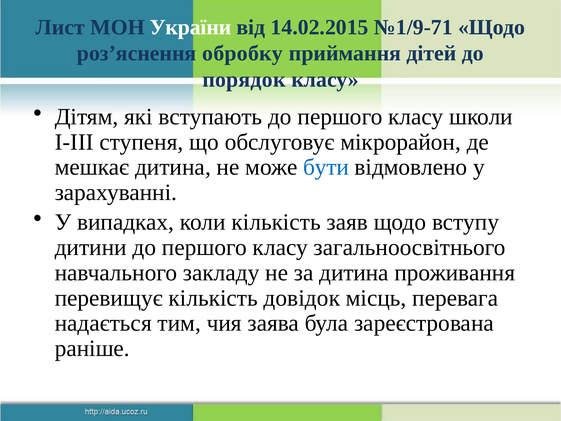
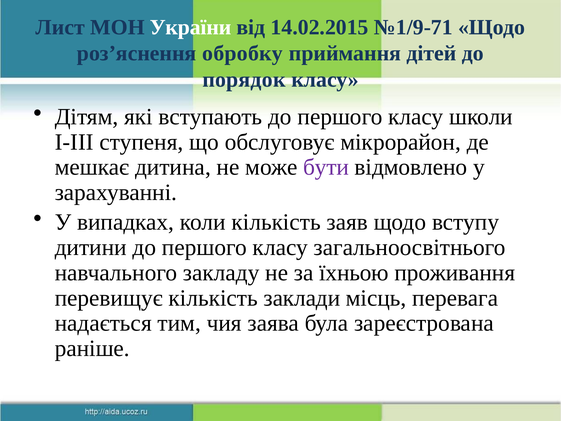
бути colour: blue -> purple (326, 167)
за дитина: дитина -> їхньою (354, 273)
довідок: довідок -> заклади (302, 298)
